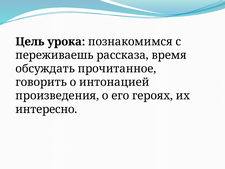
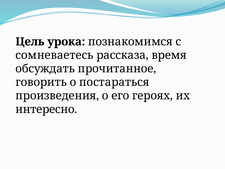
переживаешь: переживаешь -> сомневаетесь (54, 55)
интонацией: интонацией -> постараться (114, 82)
